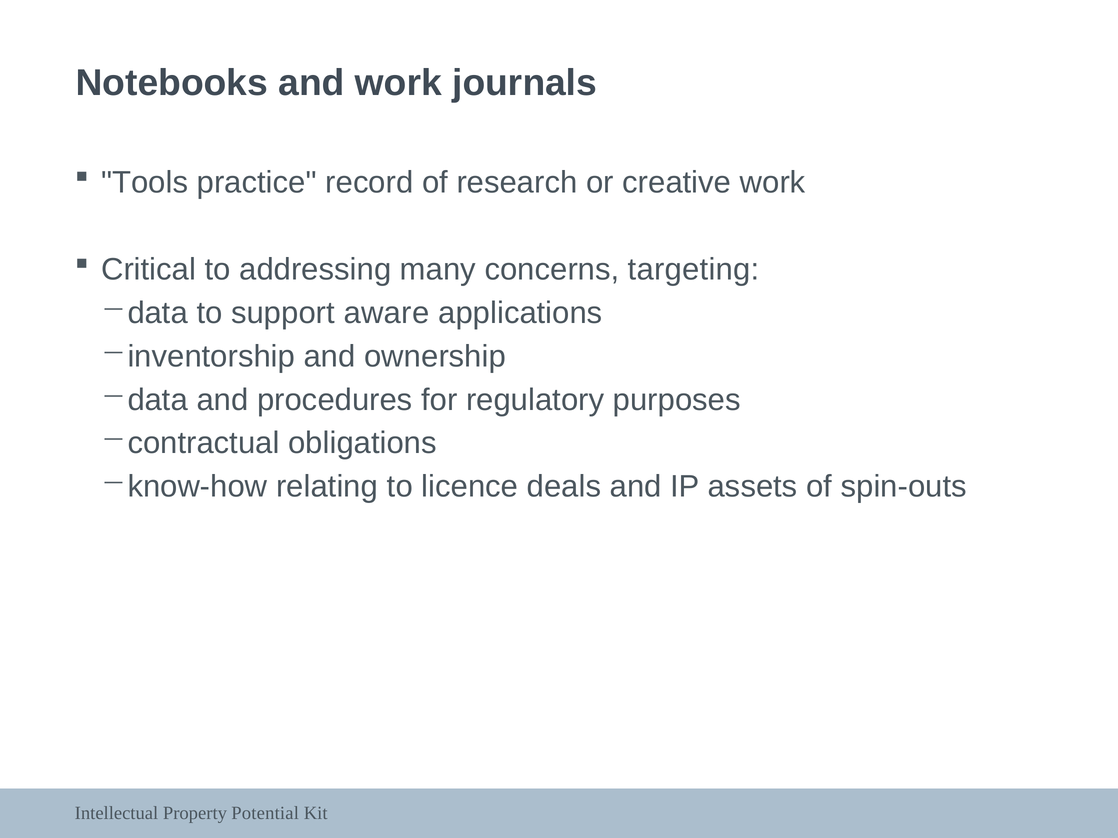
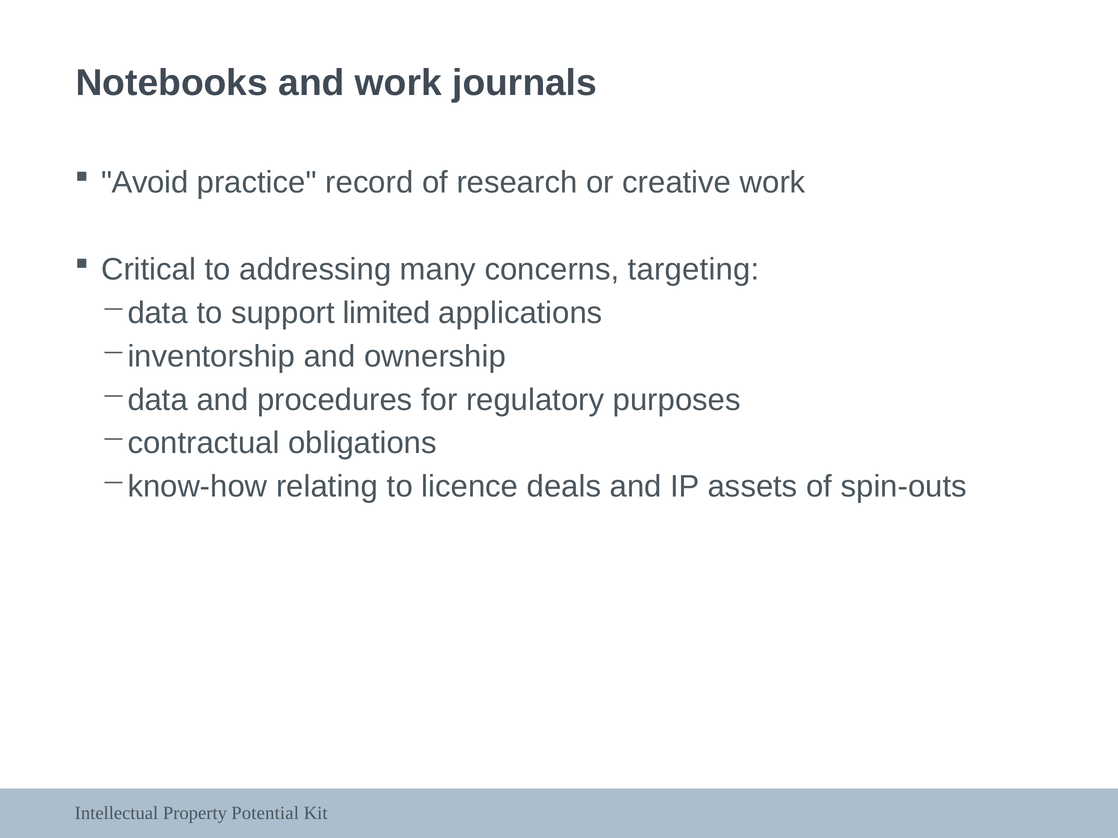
Tools: Tools -> Avoid (145, 183)
aware: aware -> limited (387, 313)
